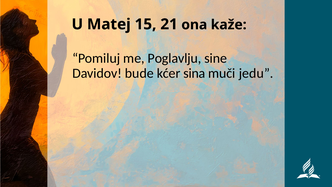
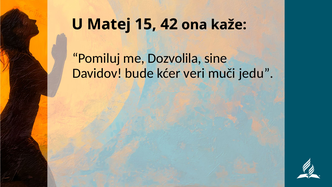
21: 21 -> 42 (169, 24)
Poglavlju: Poglavlju -> Dozvolila (174, 58)
sina: sina -> veri (194, 73)
